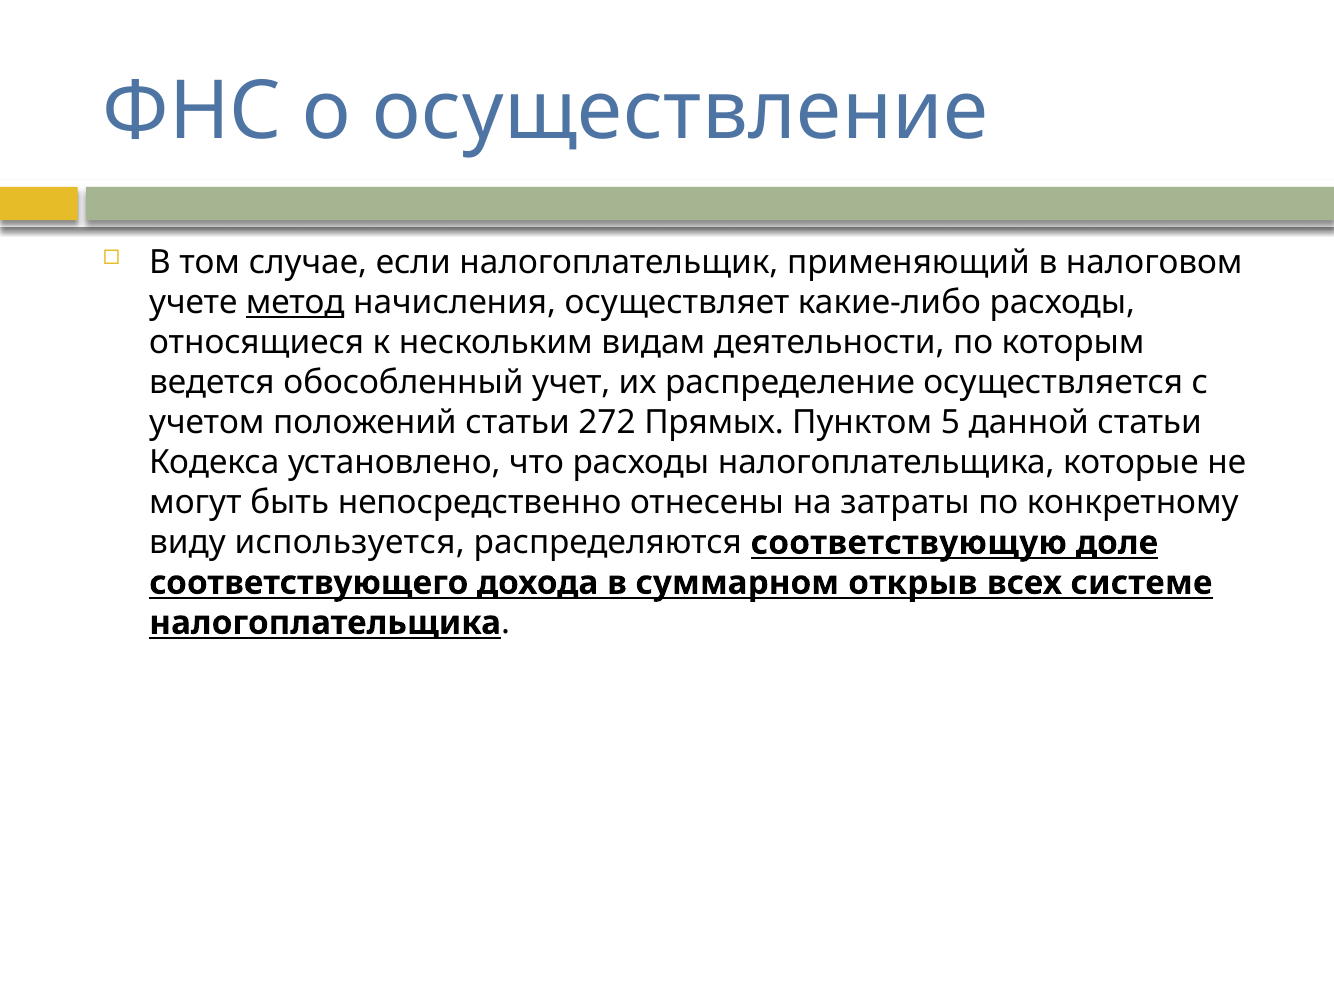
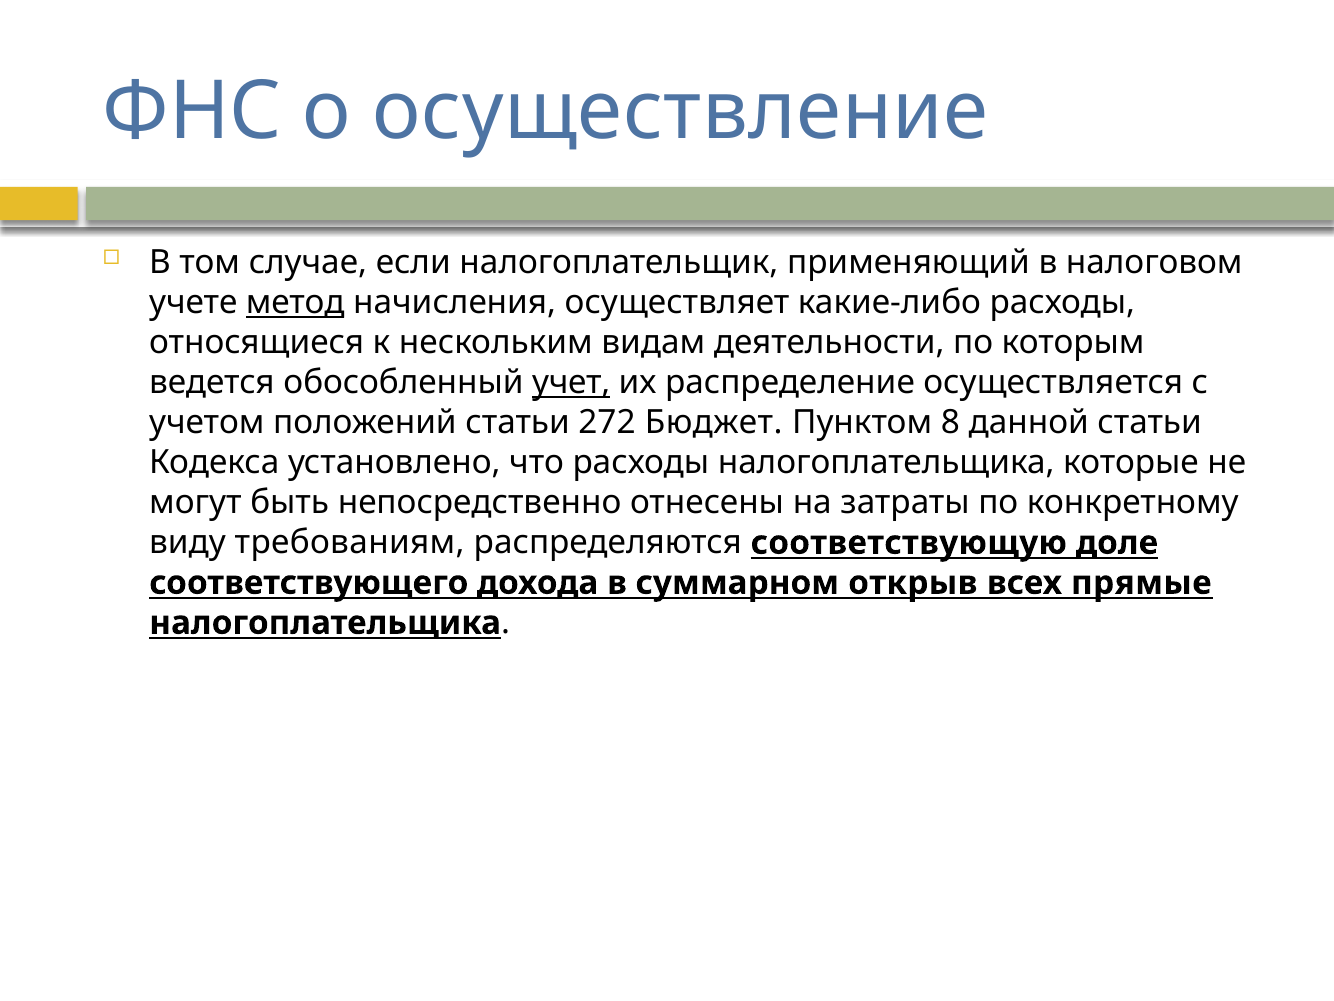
учет underline: none -> present (571, 382)
Прямых: Прямых -> Бюджет (714, 422)
5: 5 -> 8 (950, 422)
используется: используется -> требованиям (350, 542)
системе: системе -> прямые (1141, 583)
